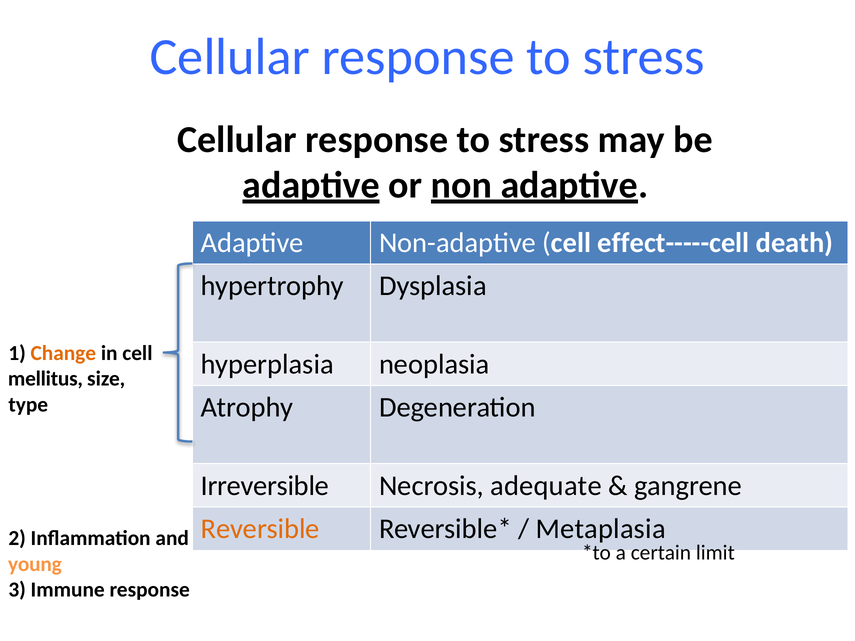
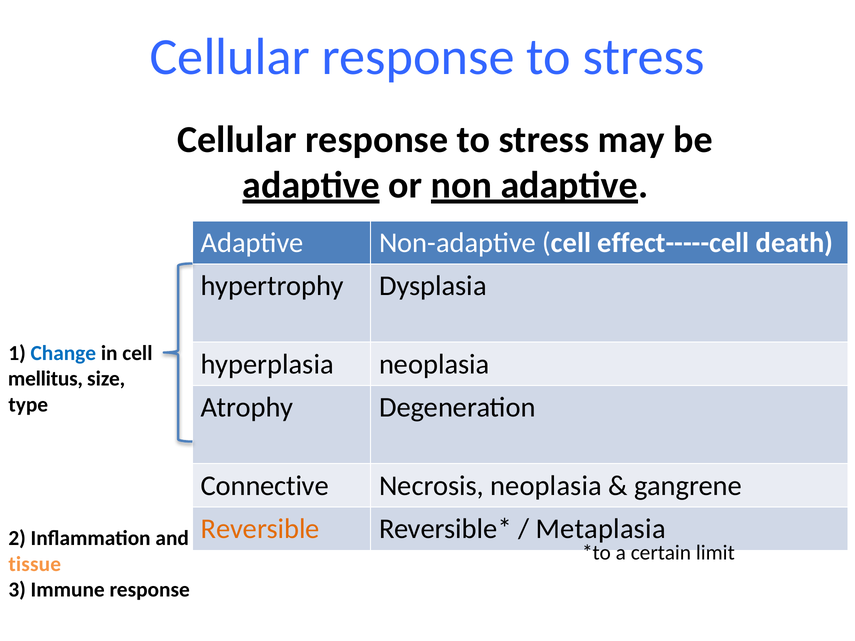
Change colour: orange -> blue (63, 353)
Irreversible: Irreversible -> Connective (265, 486)
Necrosis adequate: adequate -> neoplasia (546, 486)
young: young -> tissue (35, 564)
